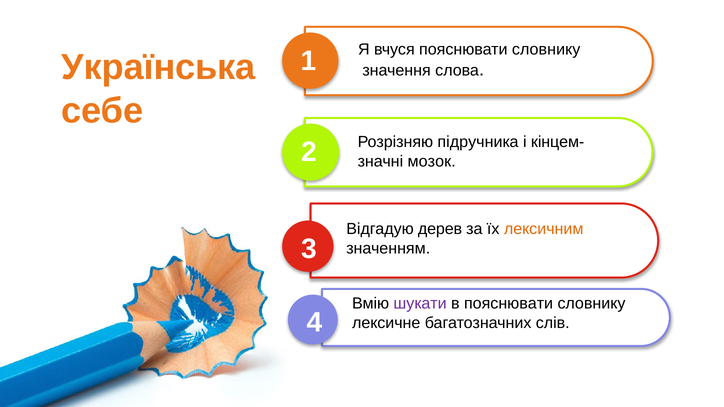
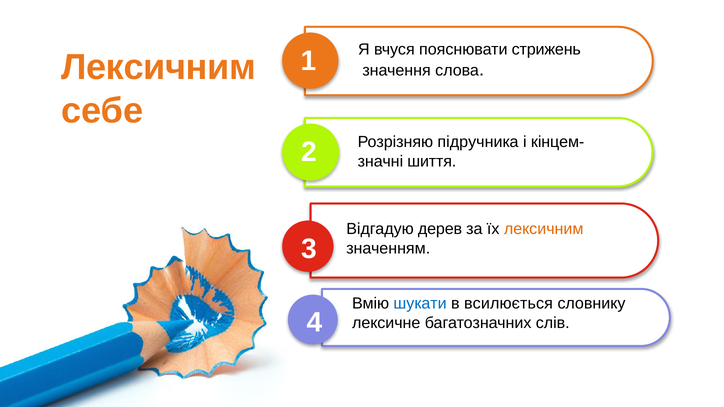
вчуся пояснювати словнику: словнику -> стрижень (546, 49)
Українська: Українська -> Лексичним (159, 68)
мозок: мозок -> шиття (432, 162)
шукати colour: purple -> blue (420, 304)
в пояснювати: пояснювати -> всилюється (508, 304)
